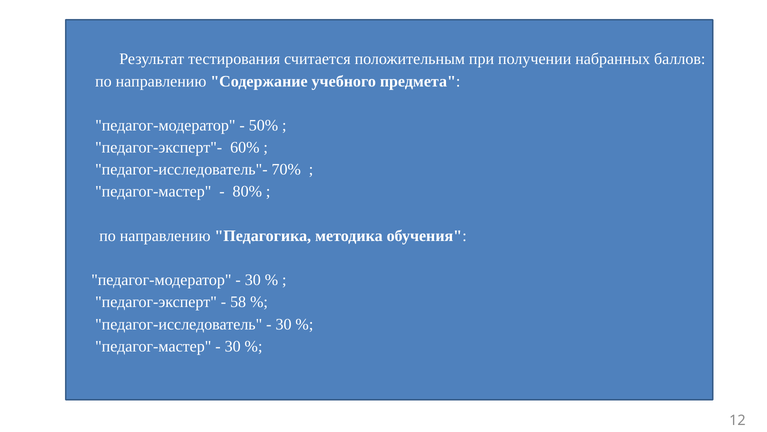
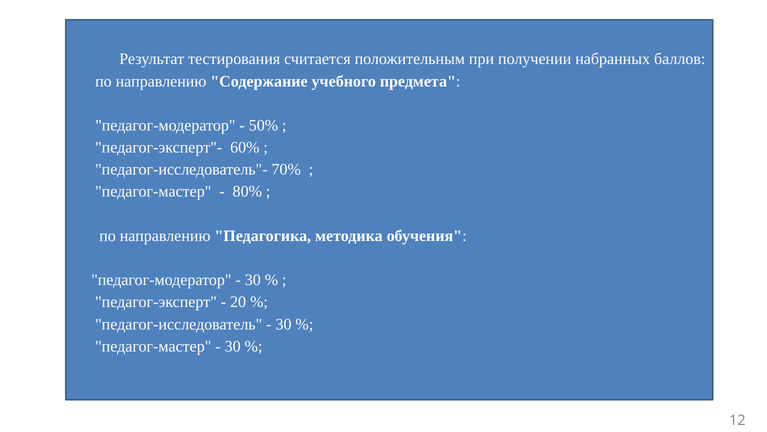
58: 58 -> 20 (238, 302)
